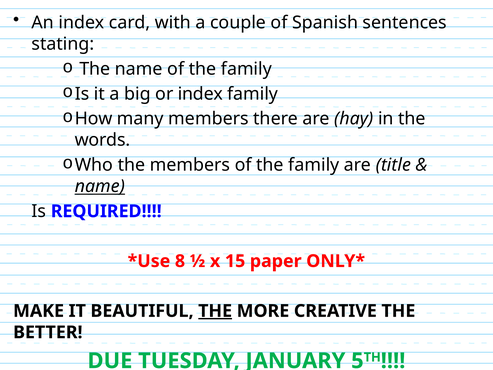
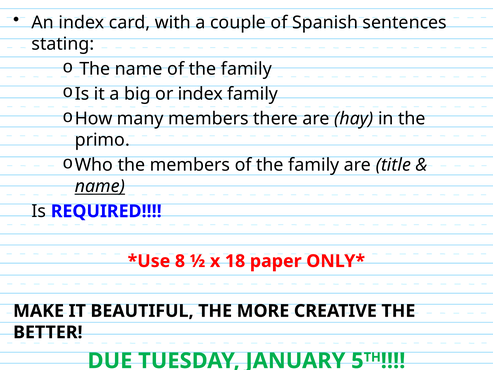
words: words -> primo (102, 140)
15: 15 -> 18 (235, 261)
THE underline: present -> none (215, 311)
